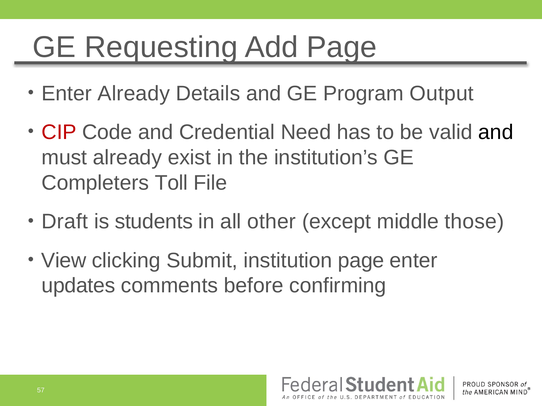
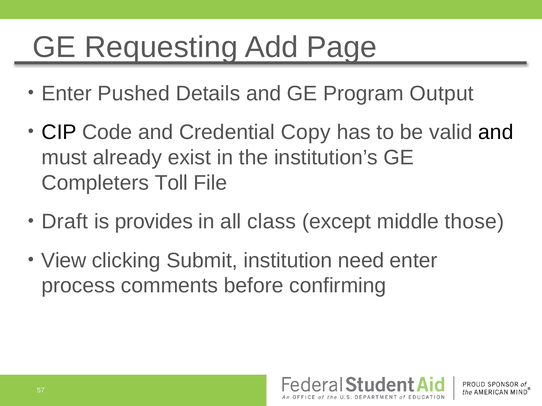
Enter Already: Already -> Pushed (134, 94)
CIP colour: red -> black (59, 132)
Need: Need -> Copy (306, 132)
students: students -> provides (154, 222)
other: other -> class (272, 222)
institution page: page -> need (361, 261)
updates: updates -> process (78, 286)
